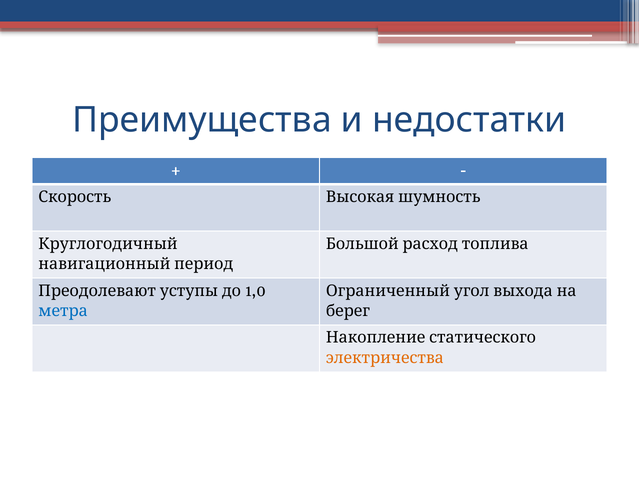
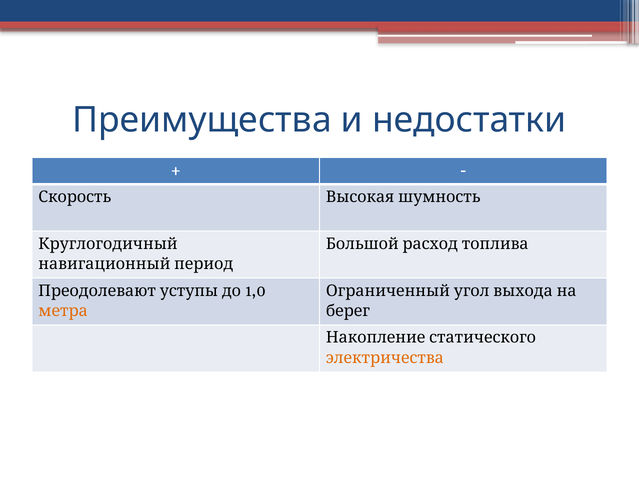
метра colour: blue -> orange (63, 311)
